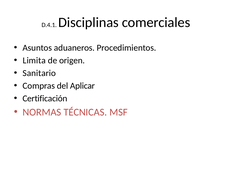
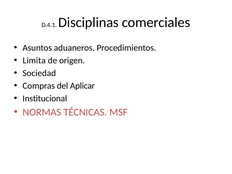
Sanitario: Sanitario -> Sociedad (39, 73)
Certificación: Certificación -> Institucional (45, 98)
